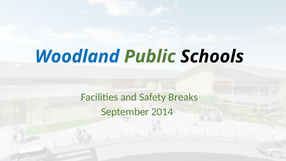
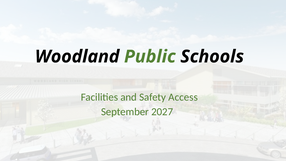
Woodland colour: blue -> black (77, 57)
Breaks: Breaks -> Access (183, 97)
2014: 2014 -> 2027 (162, 112)
